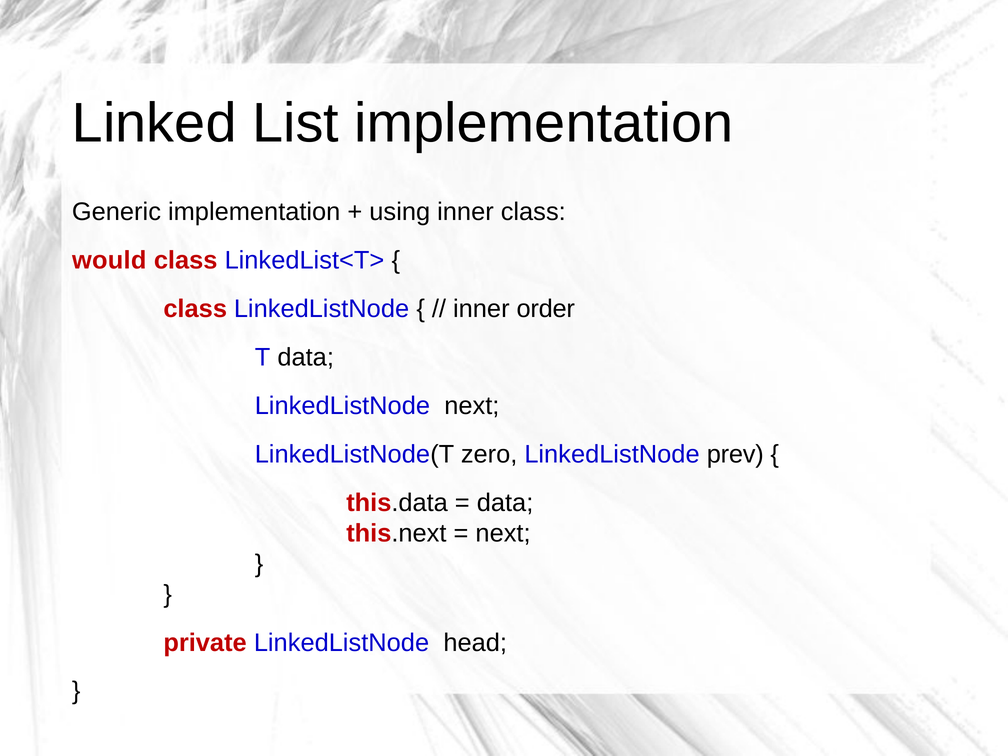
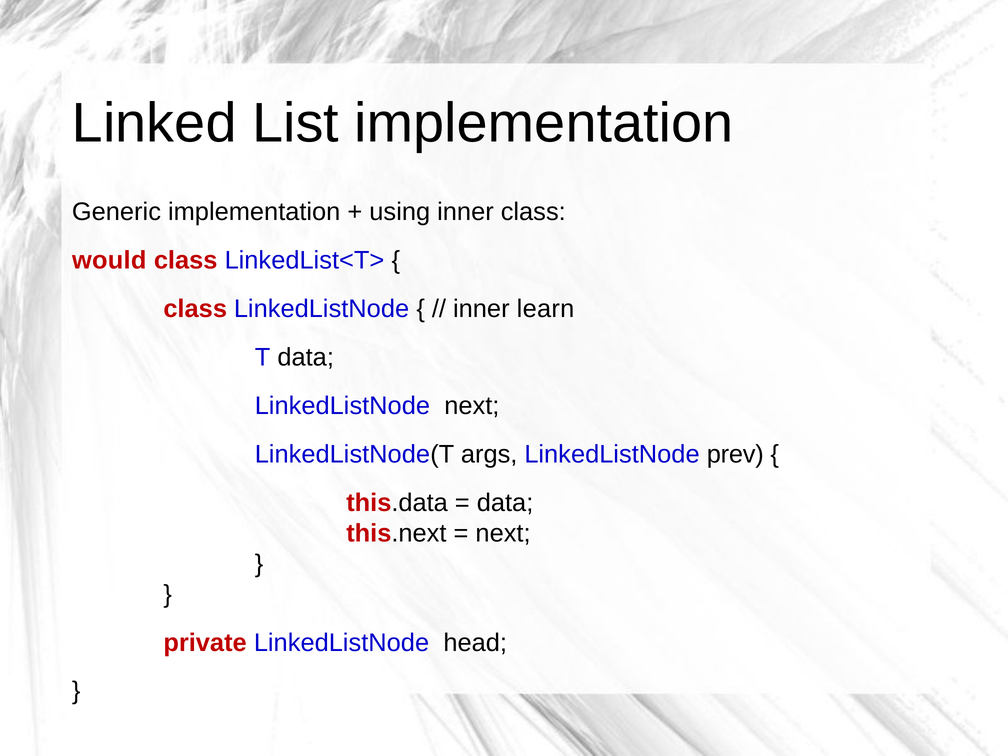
order: order -> learn (546, 309)
zero: zero -> args (489, 454)
